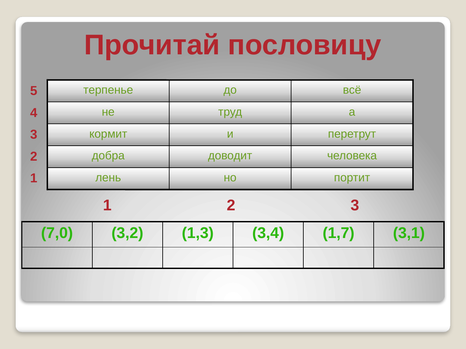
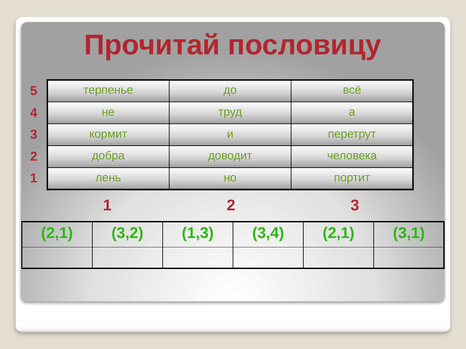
7,0: 7,0 -> 2,1 (57, 233)
3,4 1,7: 1,7 -> 2,1 (339, 233)
